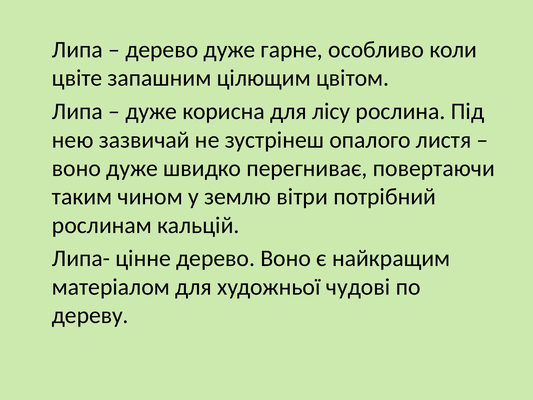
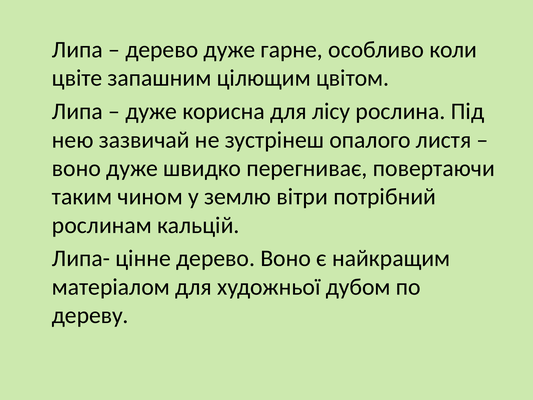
чудові: чудові -> дубом (358, 287)
